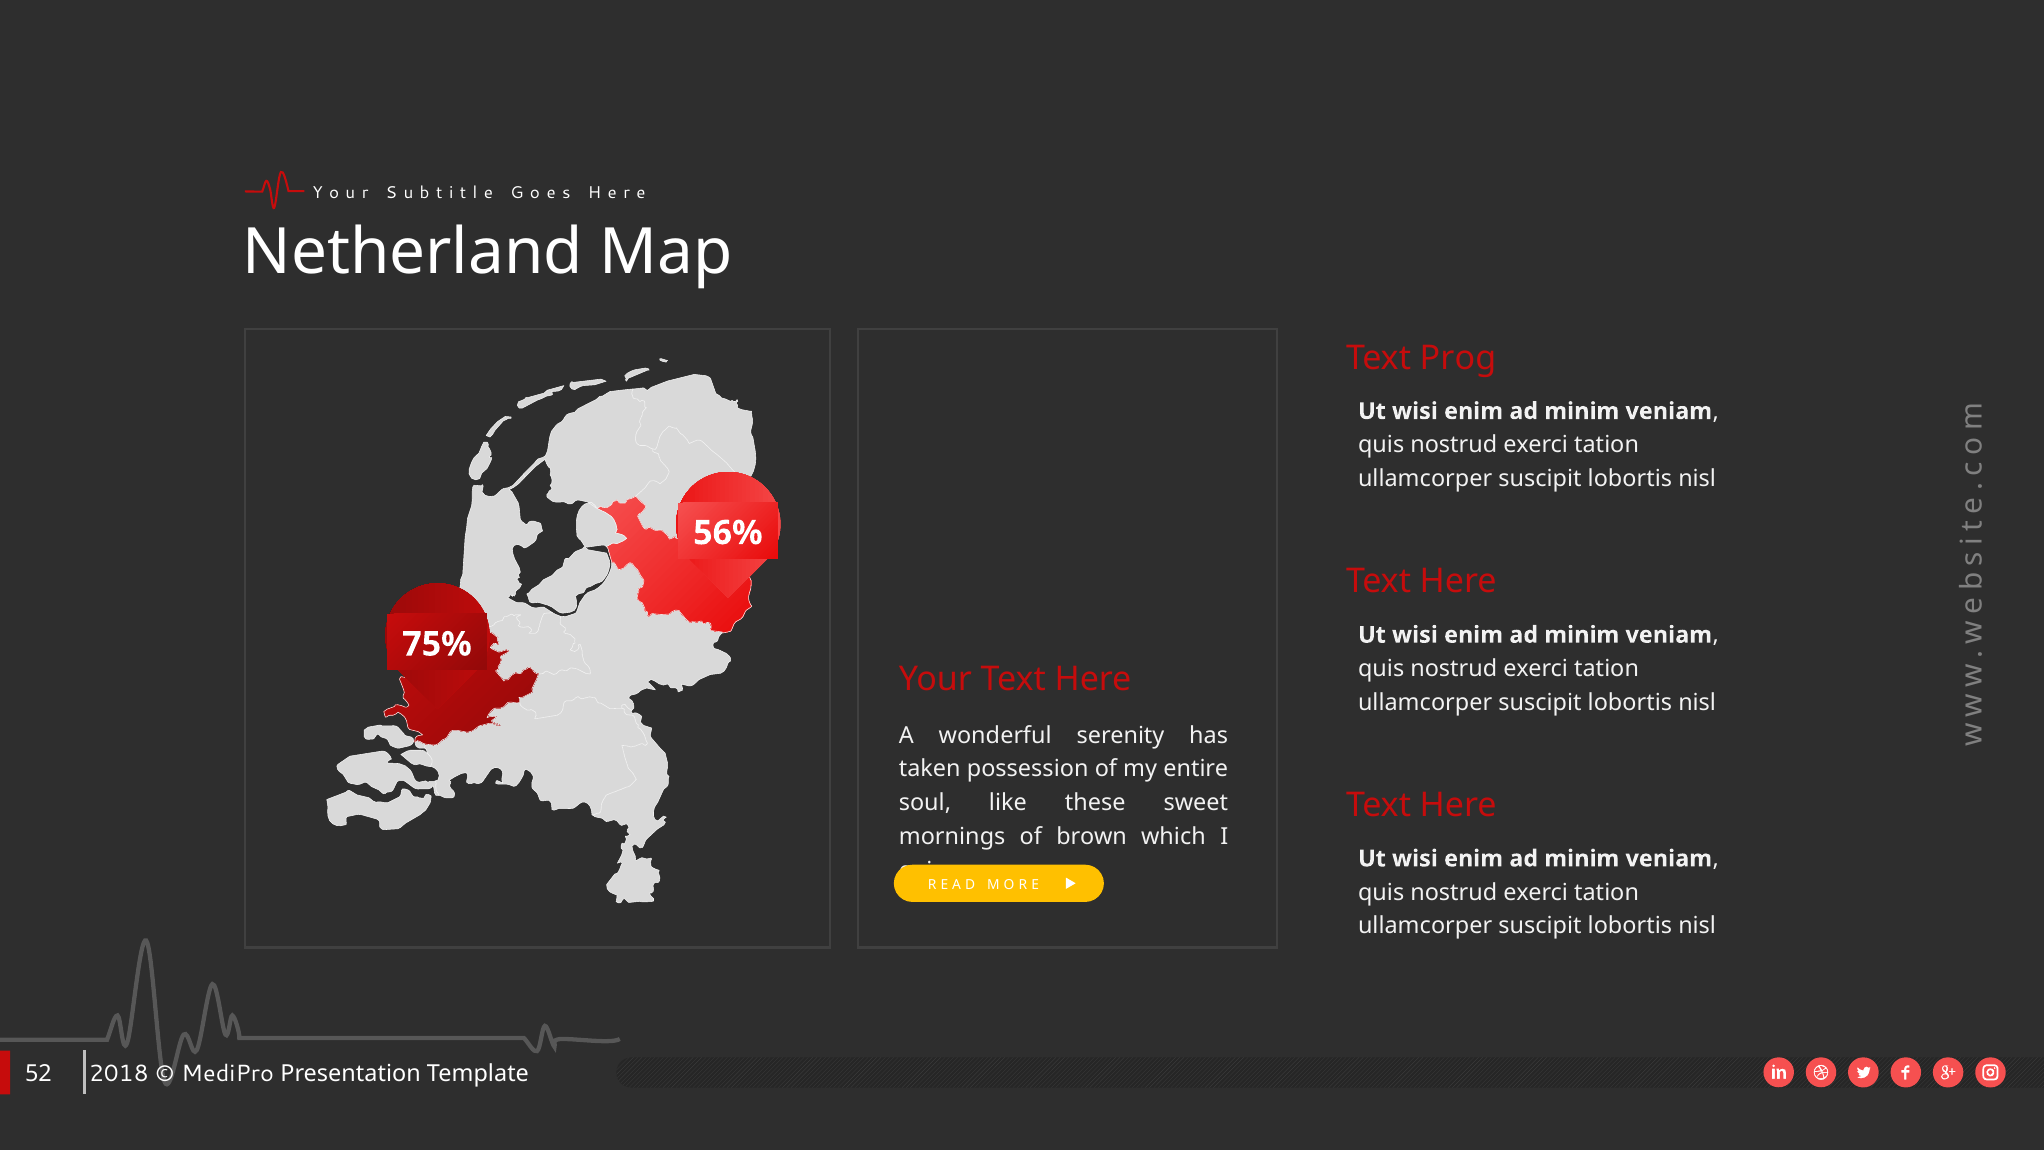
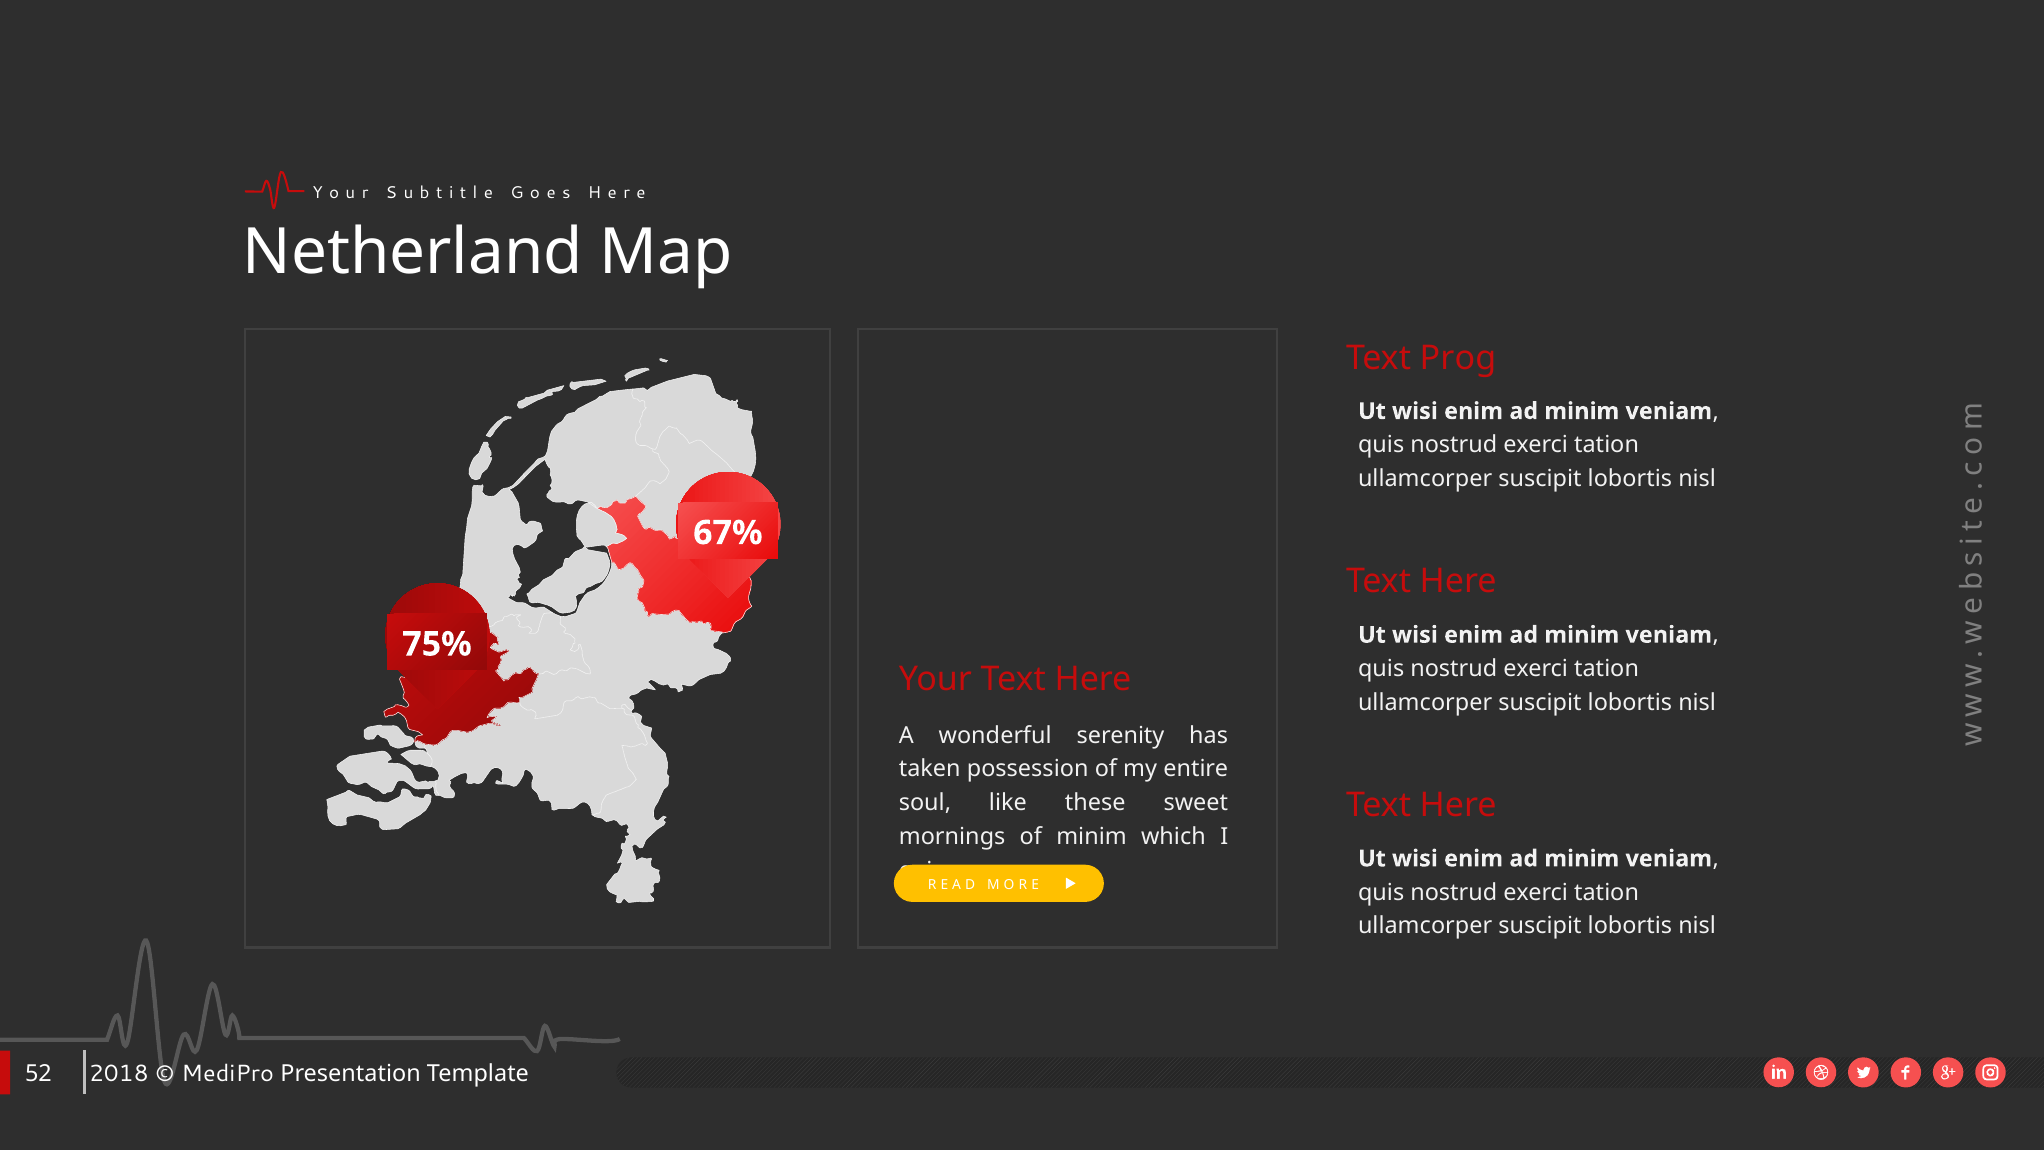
56%: 56% -> 67% (728, 533)
of brown: brown -> minim (1091, 837)
